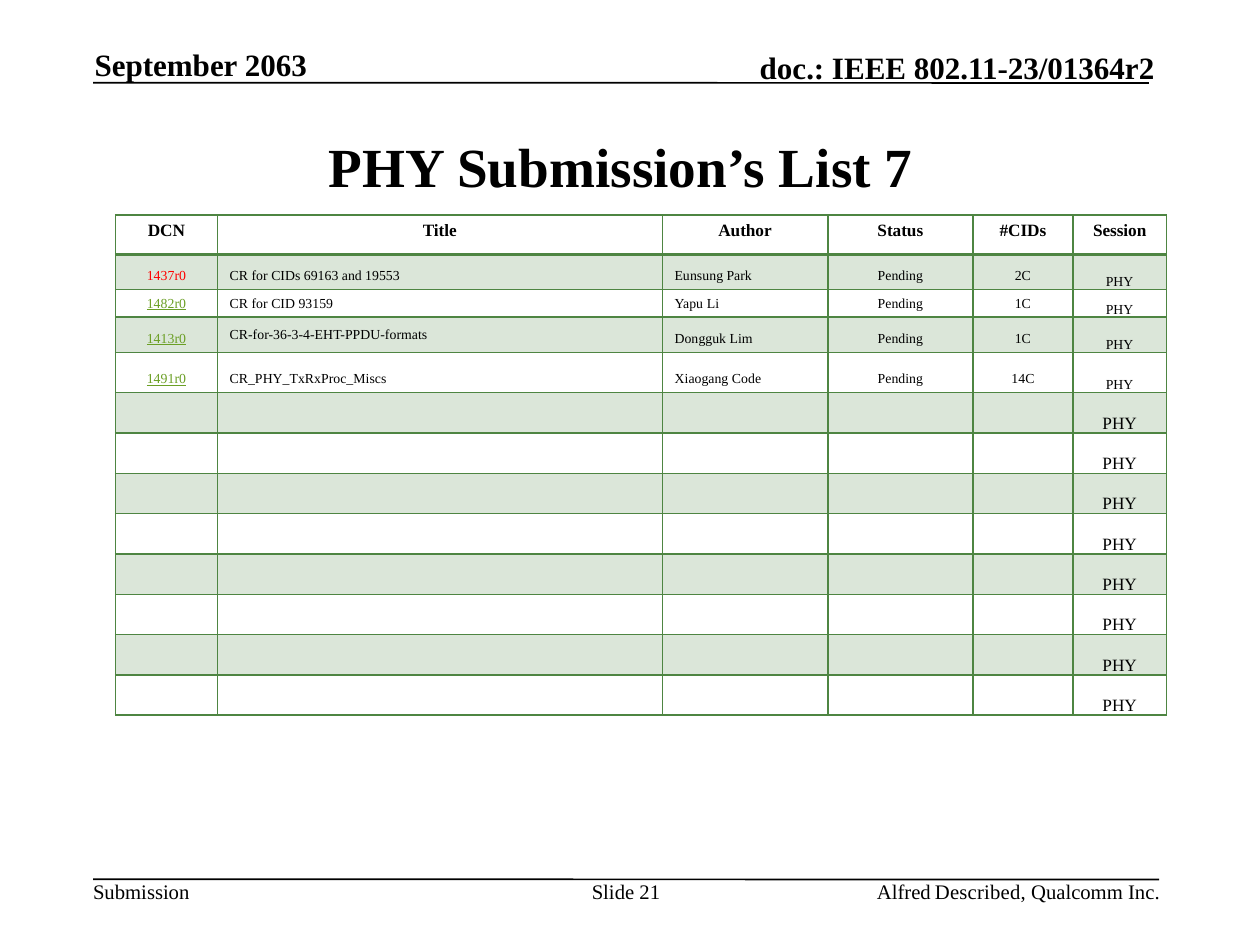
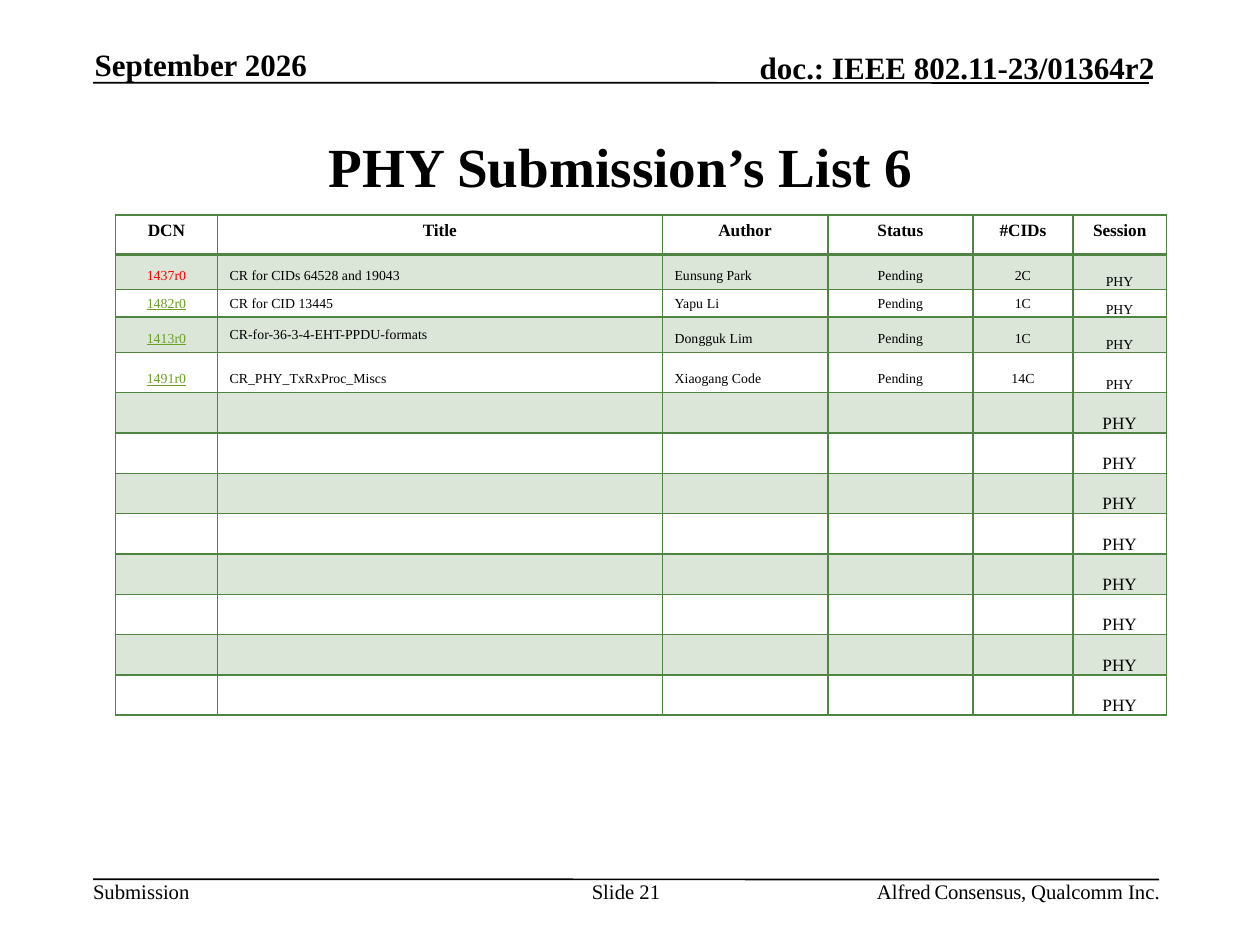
2063: 2063 -> 2026 (276, 66)
7: 7 -> 6 (898, 169)
69163: 69163 -> 64528 (321, 276)
19553: 19553 -> 19043 (383, 276)
93159: 93159 -> 13445 (316, 304)
Described: Described -> Consensus (981, 893)
